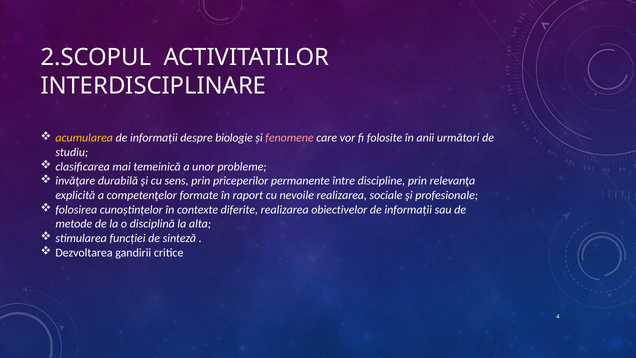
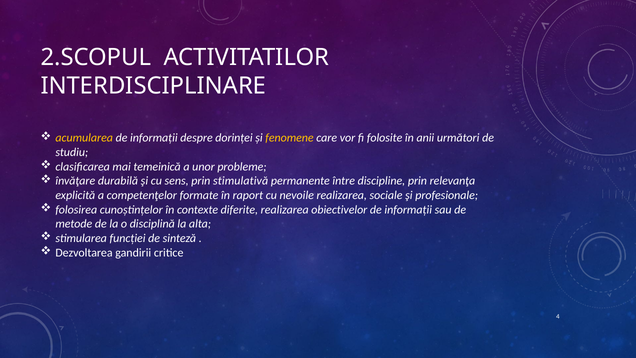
biologie: biologie -> dorinţei (234, 138)
fenomene colour: pink -> yellow (289, 138)
priceperilor: priceperilor -> stimulativă (241, 181)
